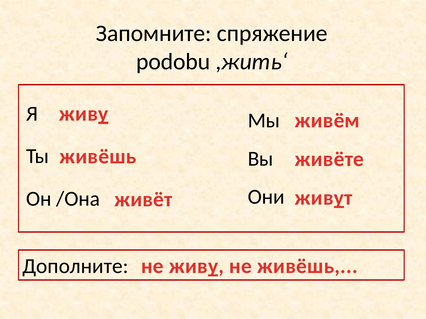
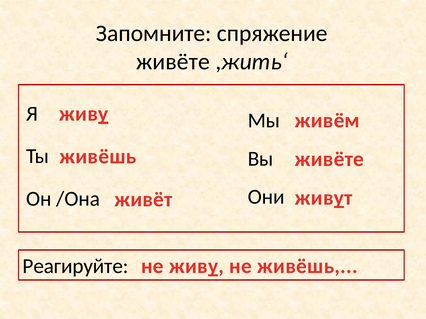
podobu: podobu -> живёте (173, 62)
Дополните: Дополните -> Реагируйте (76, 267)
